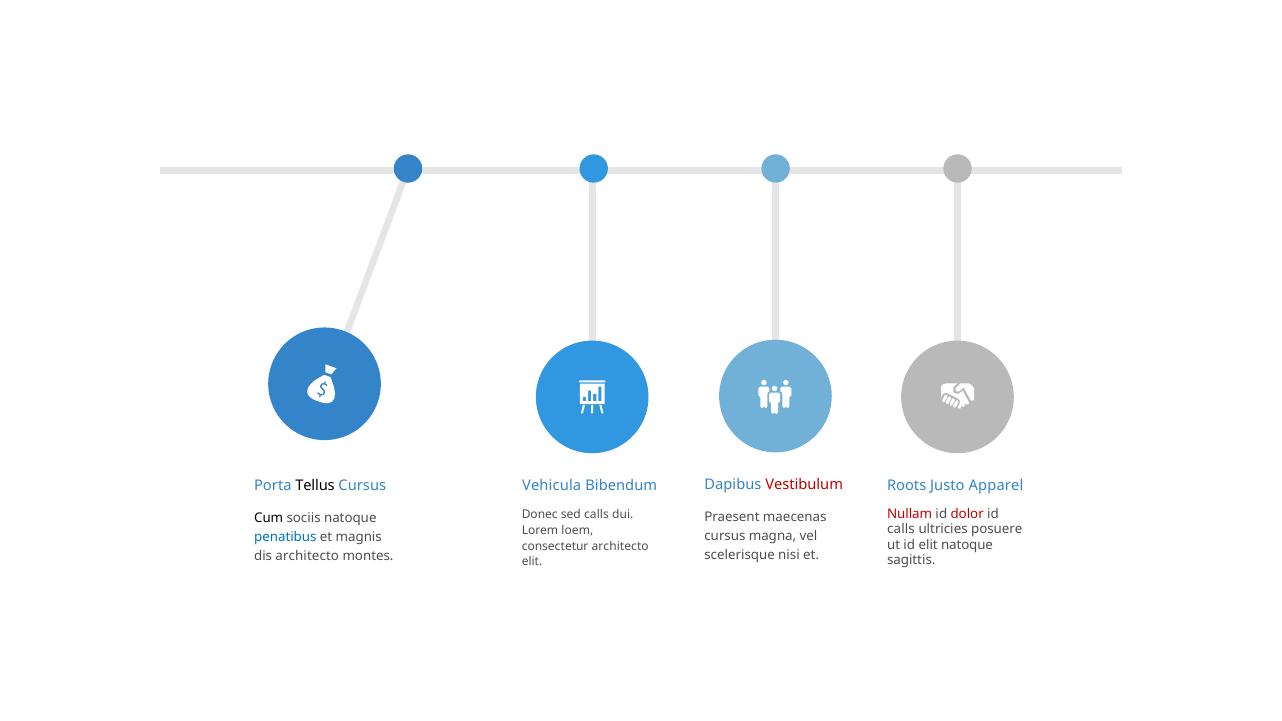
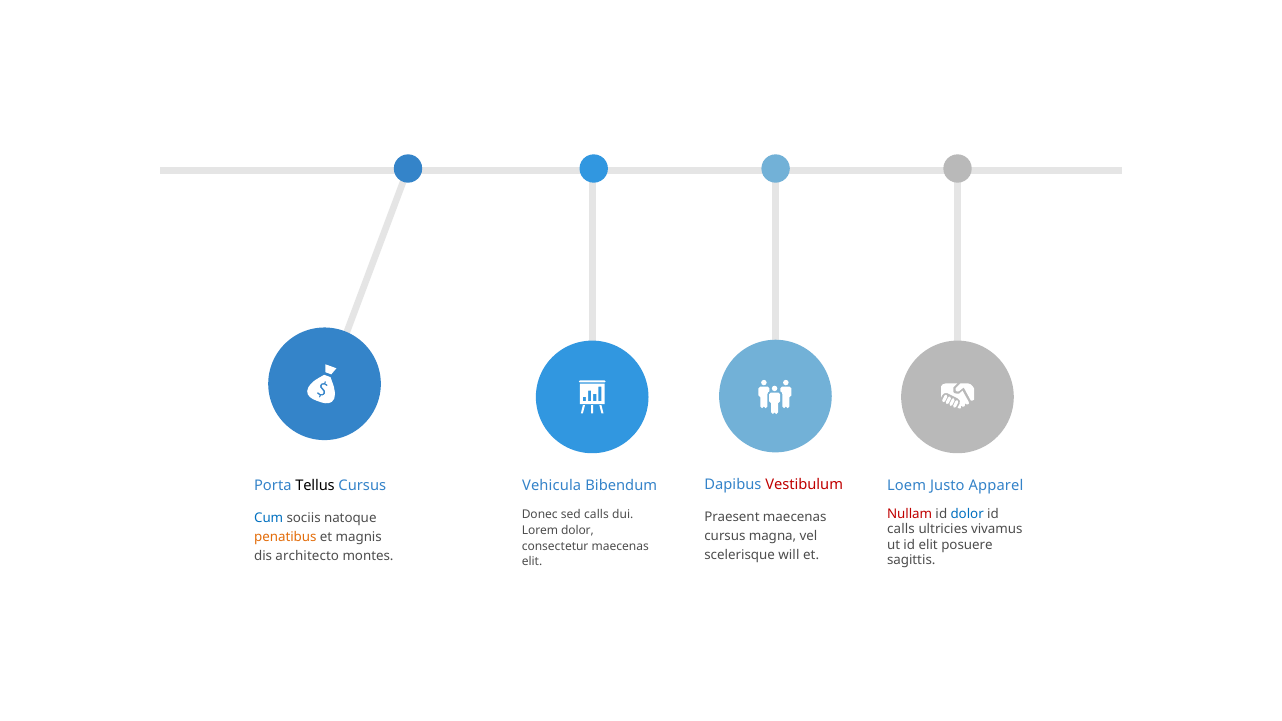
Roots: Roots -> Loem (907, 486)
dolor colour: red -> blue (967, 514)
Cum colour: black -> blue (269, 518)
posuere: posuere -> vivamus (997, 529)
Lorem loem: loem -> dolor (577, 531)
penatibus colour: blue -> orange (285, 537)
elit natoque: natoque -> posuere (967, 545)
consectetur architecto: architecto -> maecenas (620, 546)
nisi: nisi -> will (789, 555)
